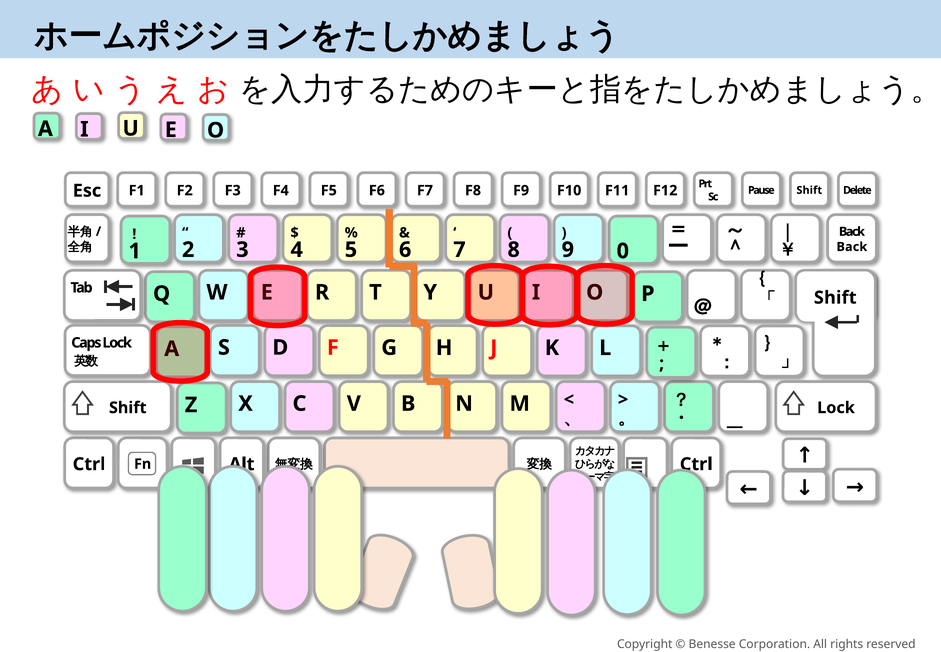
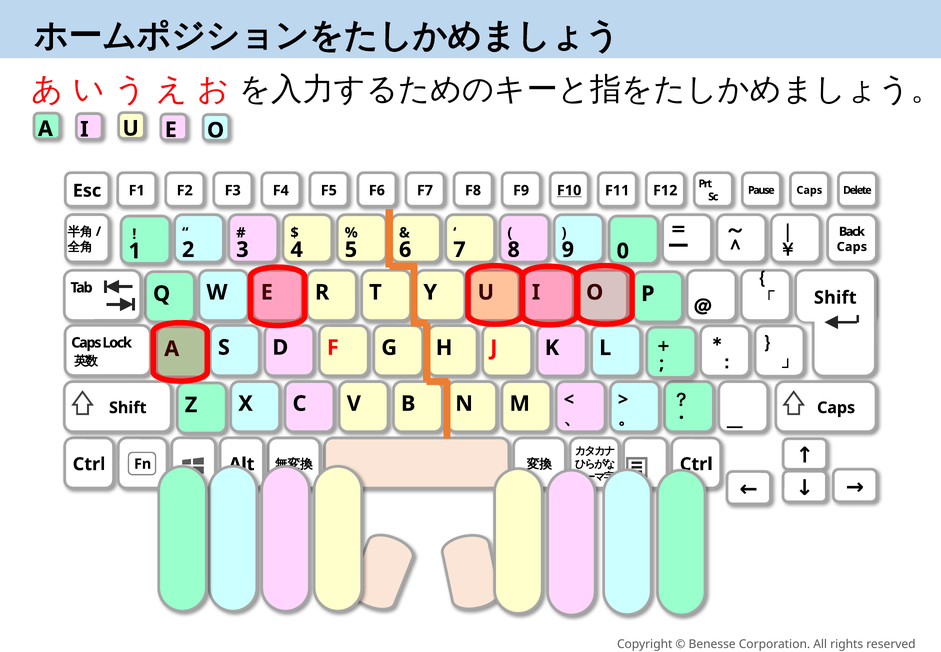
F10 underline: none -> present (569, 190)
Pause Shift: Shift -> Caps (809, 190)
Back: Back -> Caps (852, 247)
Lock: Lock -> Caps (836, 407)
